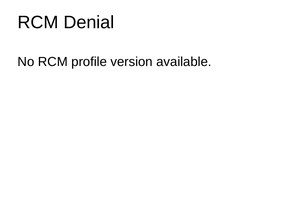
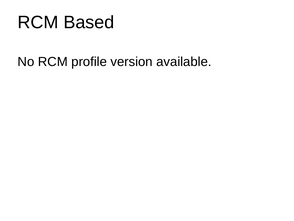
Denial: Denial -> Based (89, 22)
